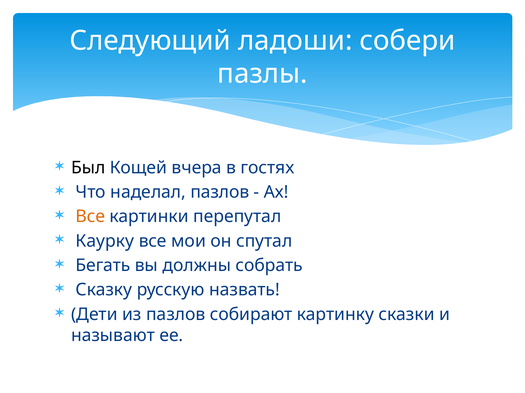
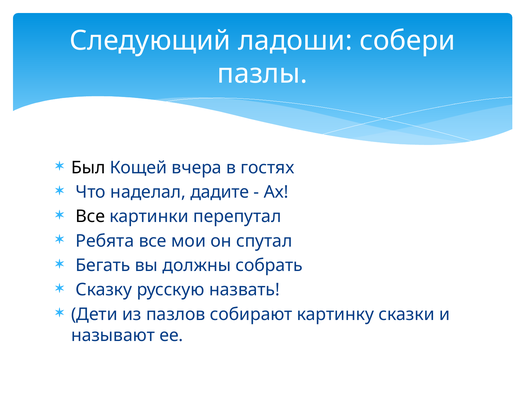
наделал пазлов: пазлов -> дадите (220, 192)
Все colour: orange -> black (90, 217)
Каурку: Каурку -> Ребята (105, 241)
